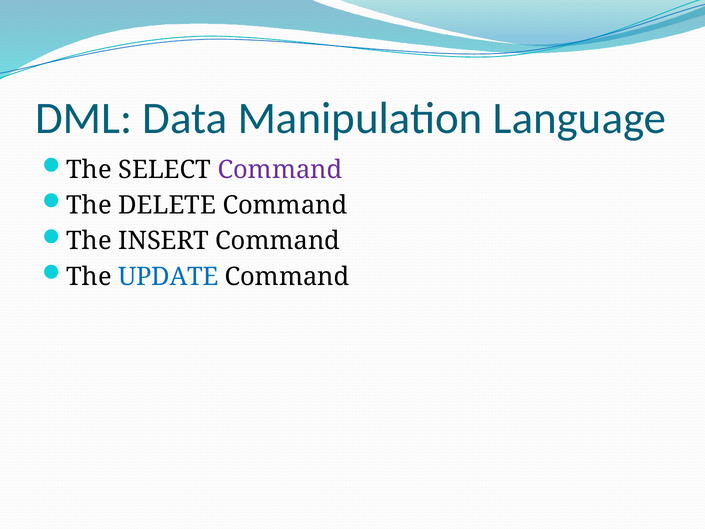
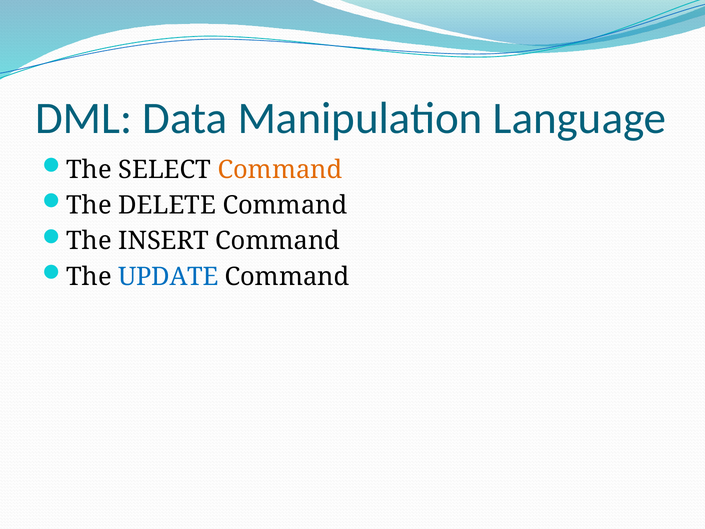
Command colour: purple -> orange (280, 170)
